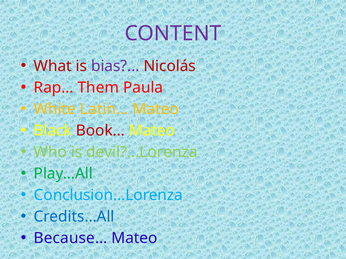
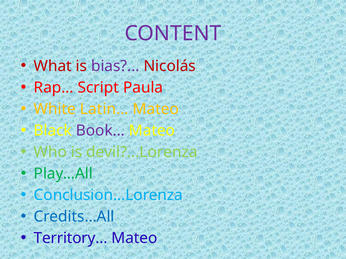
Them: Them -> Script (98, 88)
Book… colour: red -> purple (100, 131)
Because…: Because… -> Territory… (71, 239)
